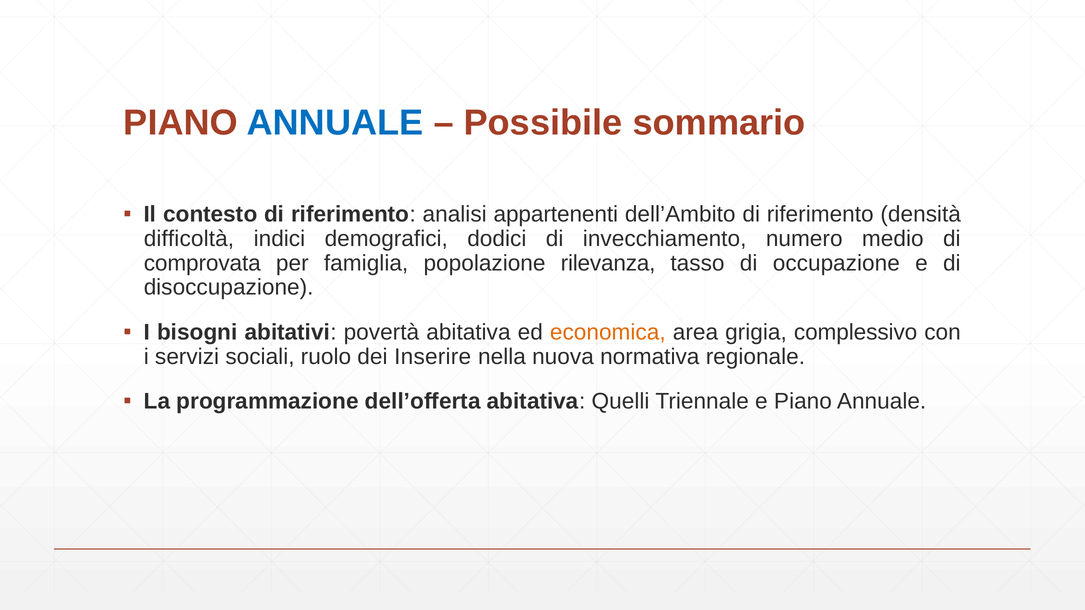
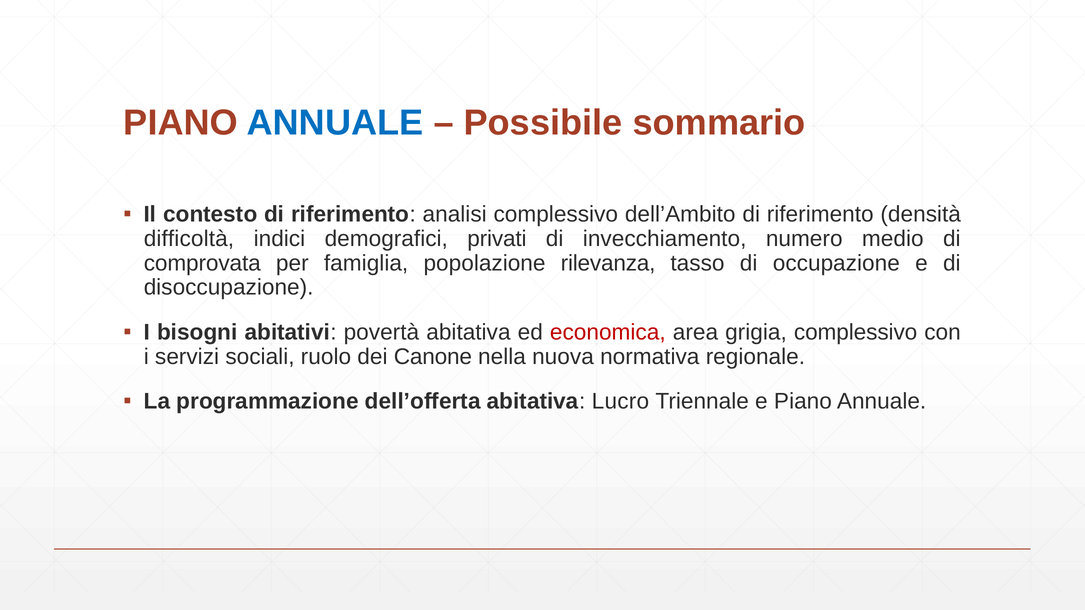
analisi appartenenti: appartenenti -> complessivo (556, 214)
dodici: dodici -> privati (497, 239)
economica colour: orange -> red (608, 332)
Inserire: Inserire -> Canone (433, 357)
Quelli: Quelli -> Lucro (620, 402)
